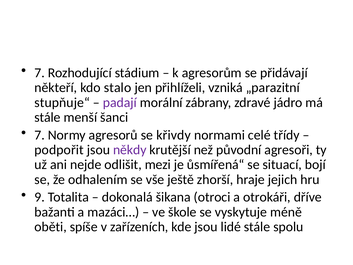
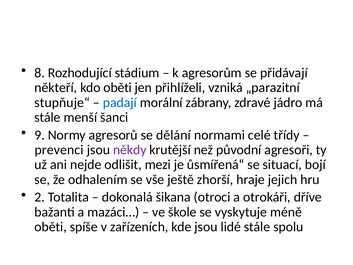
7: 7 -> 8 (40, 73)
kdo stalo: stalo -> oběti (118, 88)
padají colour: purple -> blue (120, 102)
7: 7 -> 9 (40, 135)
křivdy: křivdy -> dělání (173, 135)
podpořit: podpořit -> prevenci (59, 150)
9: 9 -> 2 (40, 197)
